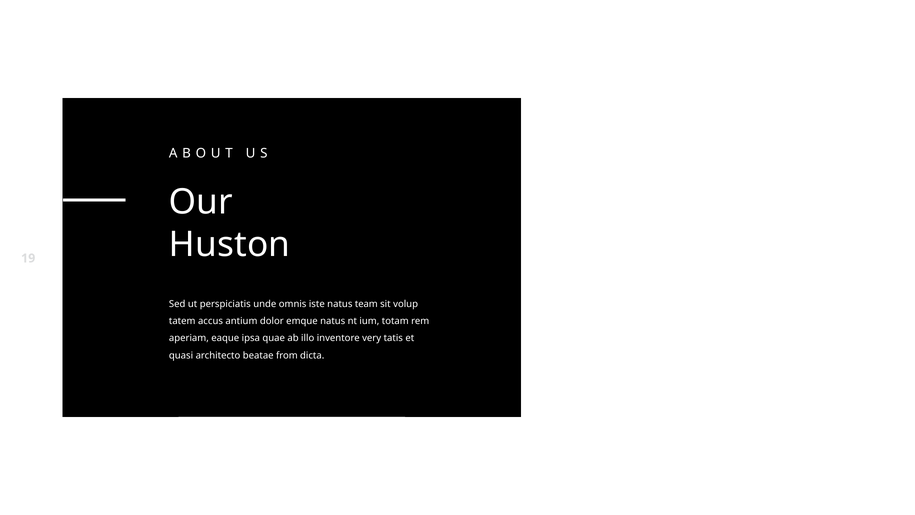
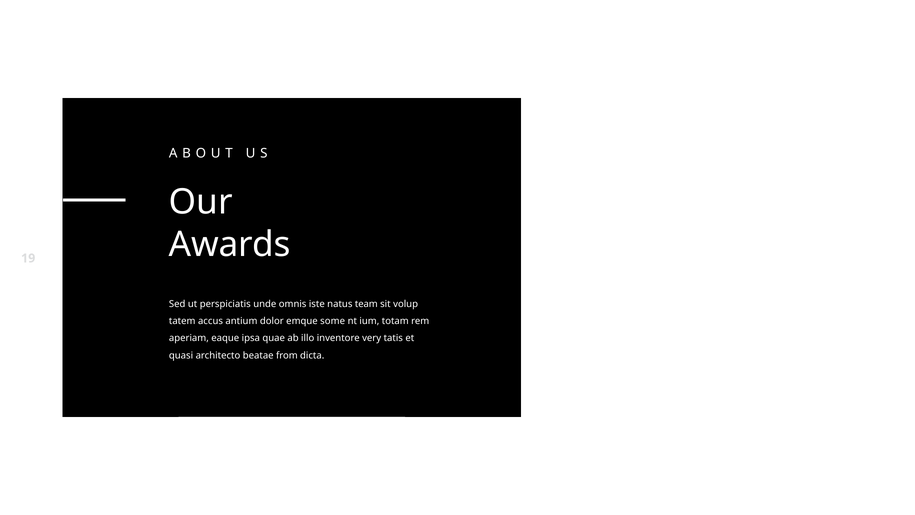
Huston: Huston -> Awards (230, 244)
emque natus: natus -> some (333, 321)
